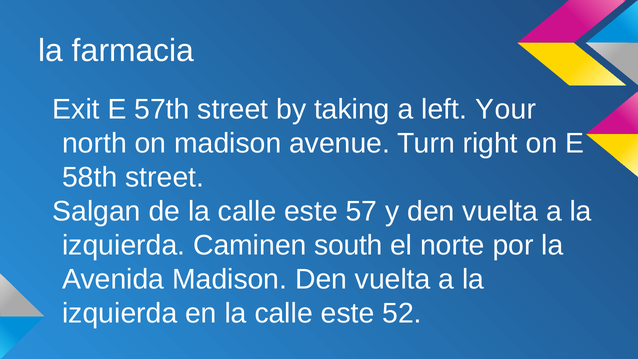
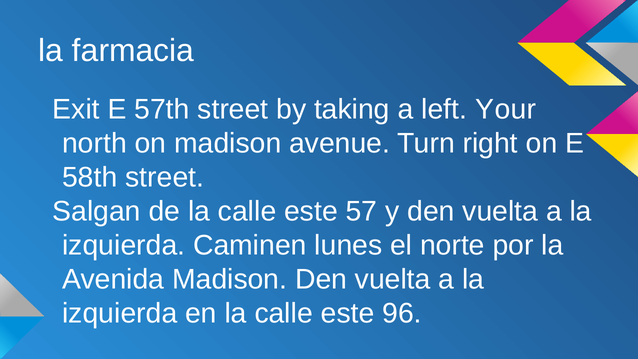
south: south -> lunes (348, 245)
52: 52 -> 96 (402, 313)
